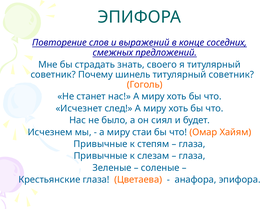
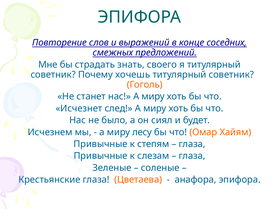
шинель: шинель -> хочешь (133, 75)
стаи: стаи -> лесу (142, 132)
